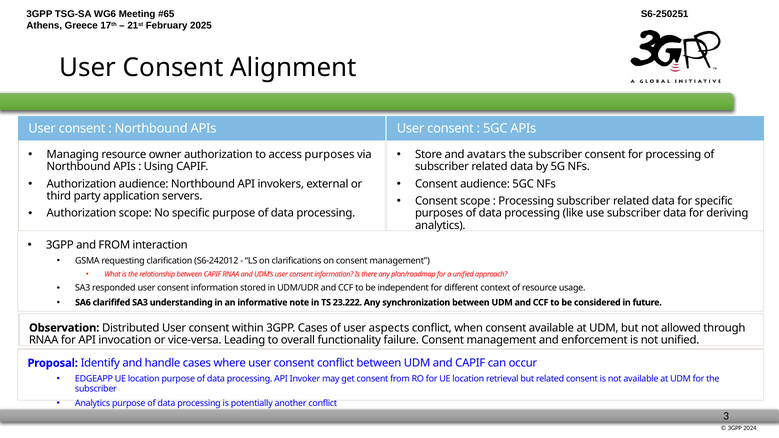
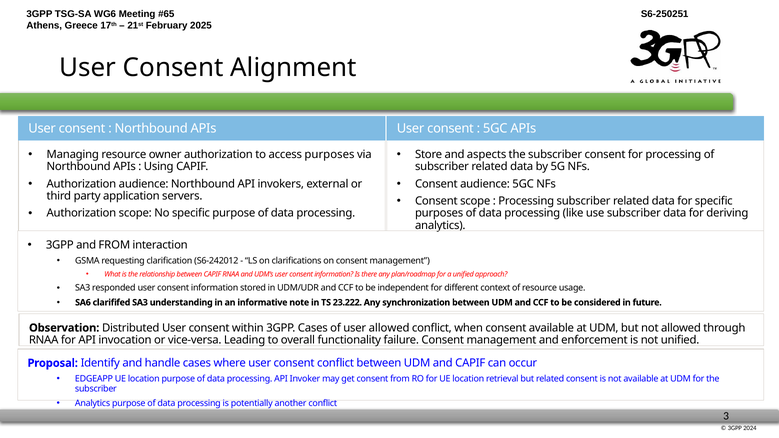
avatars: avatars -> aspects (487, 154)
user aspects: aspects -> allowed (389, 328)
